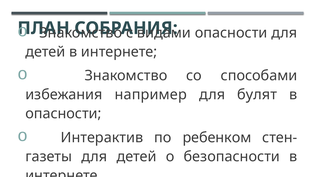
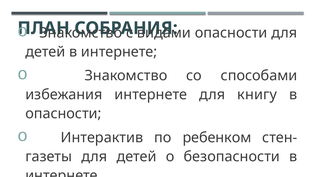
избежания например: например -> интернете (151, 95)
булят: булят -> книгу (257, 95)
